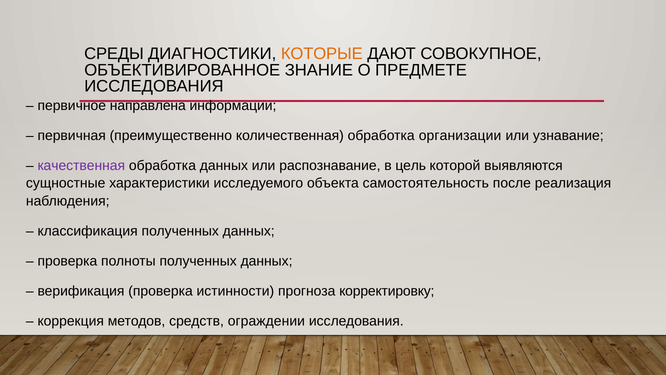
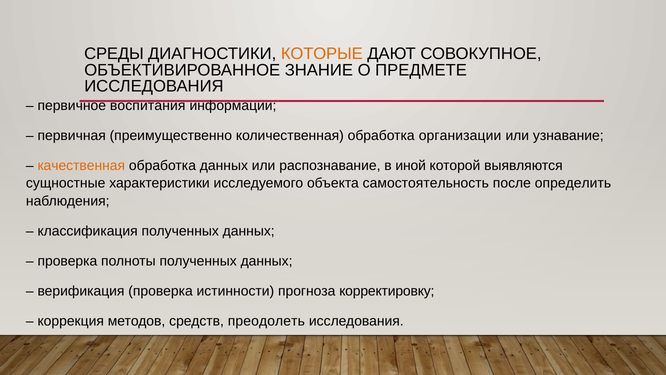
направлена: направлена -> воспитания (148, 105)
качественная colour: purple -> orange (81, 165)
цель: цель -> иной (411, 165)
реализация: реализация -> определить (573, 183)
ограждении: ограждении -> преодолеть (266, 321)
